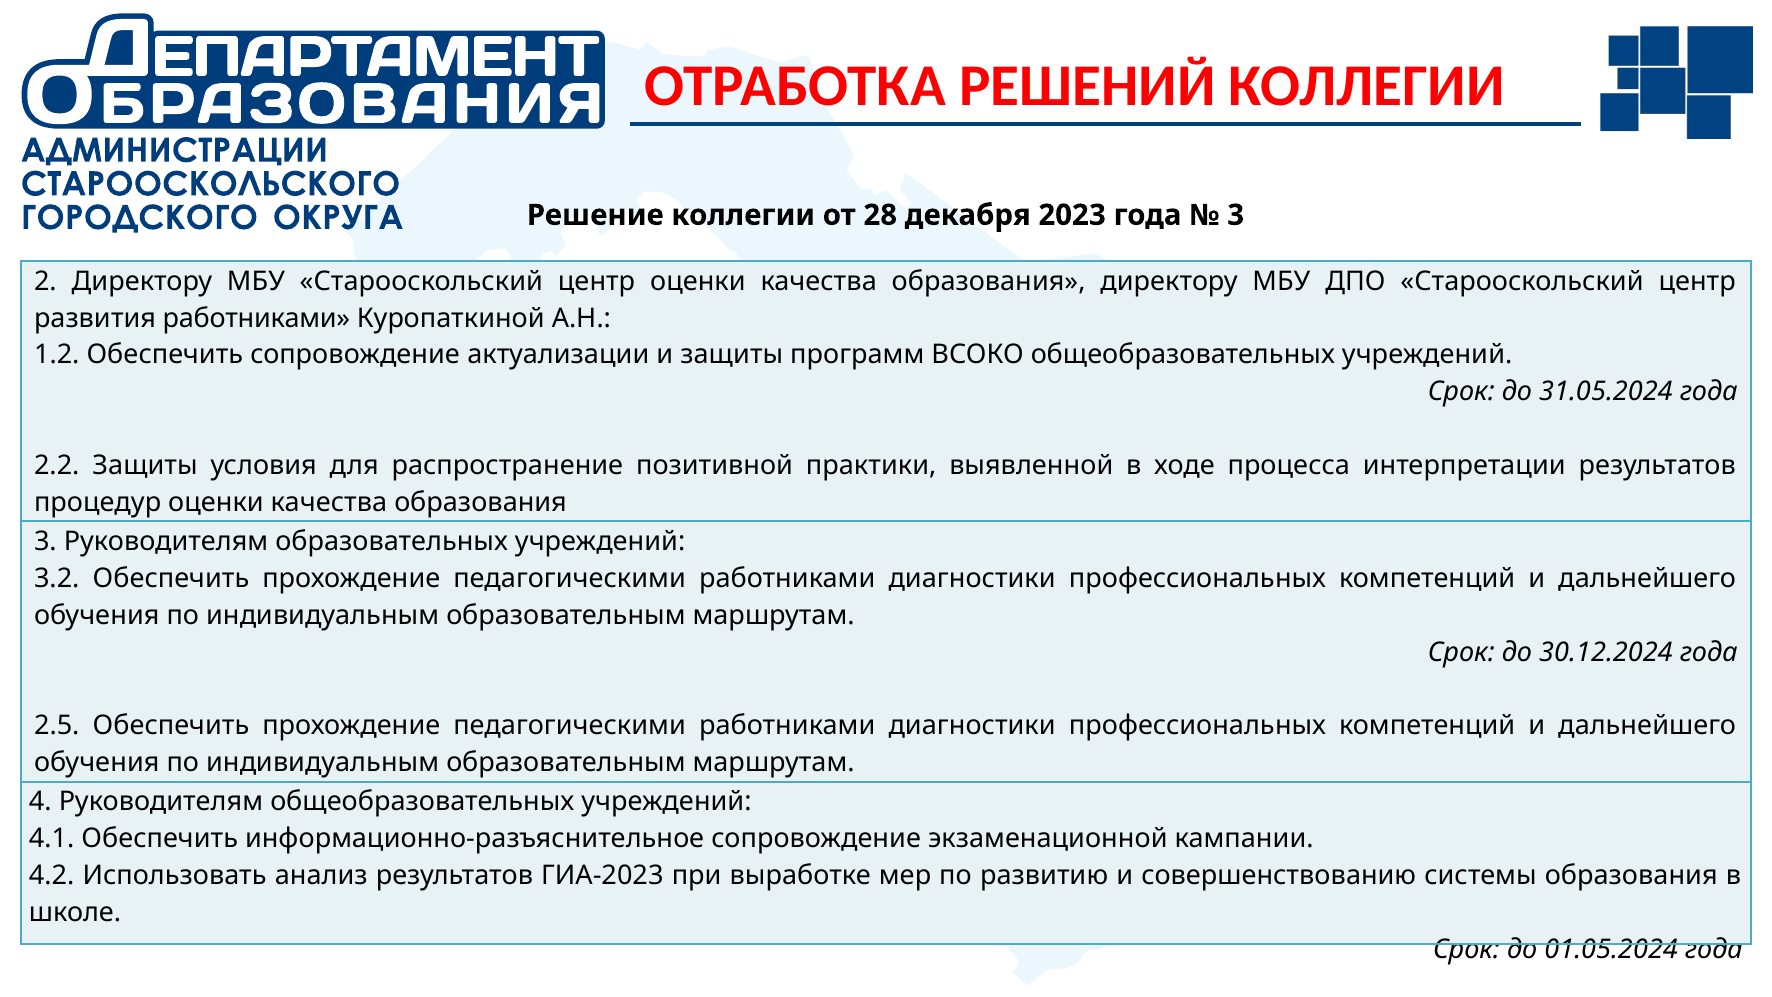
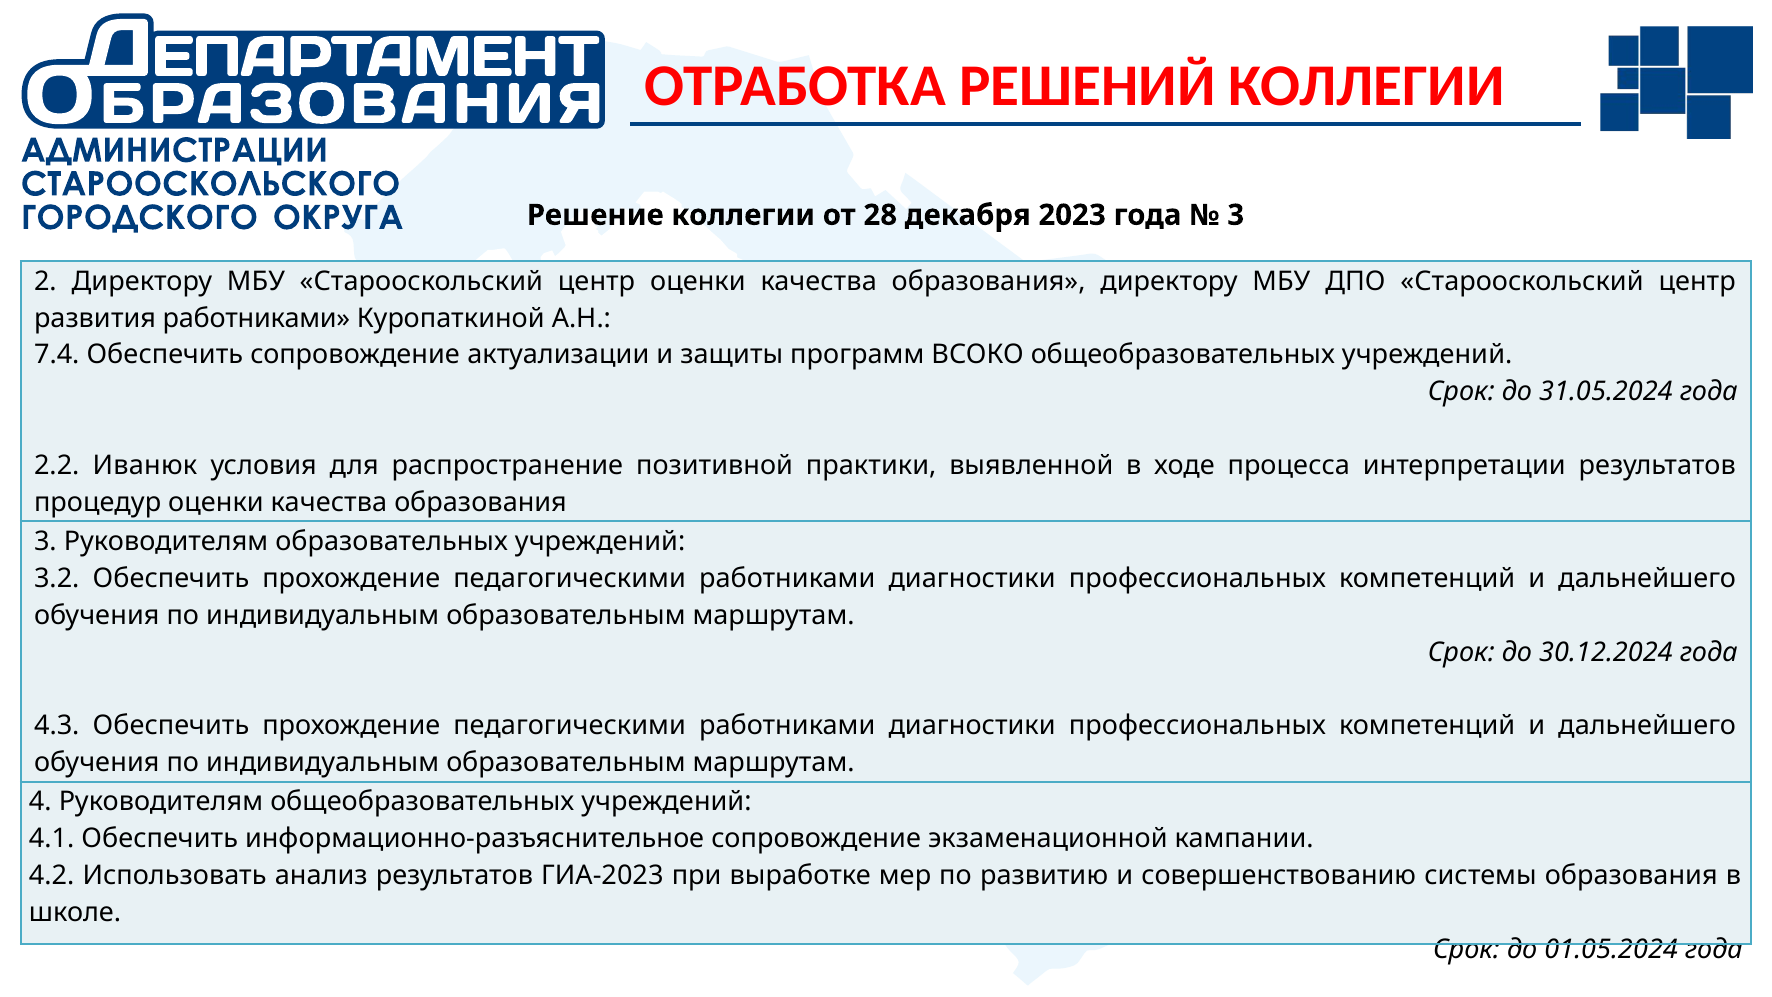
1.2: 1.2 -> 7.4 (57, 355)
2.2 Защиты: Защиты -> Иванюк (145, 466)
2.5: 2.5 -> 4.3 (57, 726)
